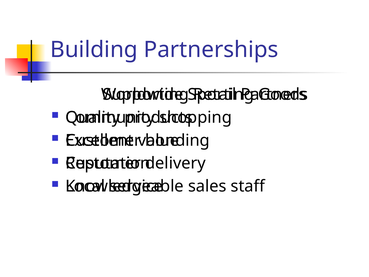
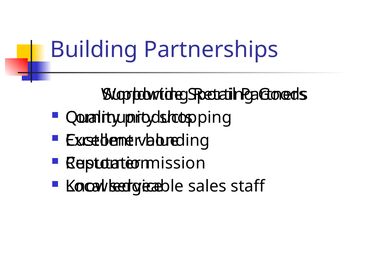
delivery: delivery -> mission (175, 163)
